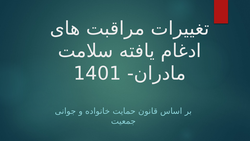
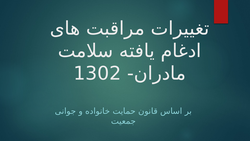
1401: 1401 -> 1302 (97, 73)
